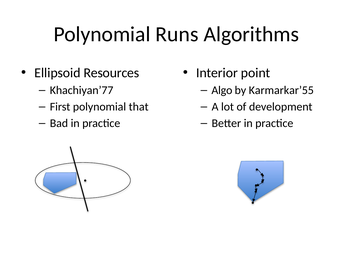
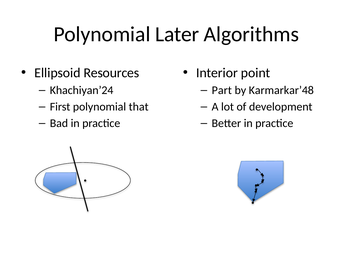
Runs: Runs -> Later (177, 34)
Khachiyan’77: Khachiyan’77 -> Khachiyan’24 (82, 90)
Algo: Algo -> Part (222, 90)
Karmarkar’55: Karmarkar’55 -> Karmarkar’48 (281, 90)
